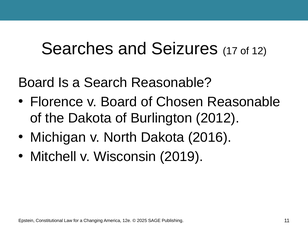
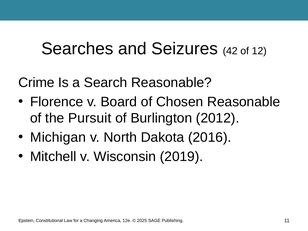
17: 17 -> 42 (230, 51)
Board: Board -> Crime (36, 83)
the Dakota: Dakota -> Pursuit (90, 118)
